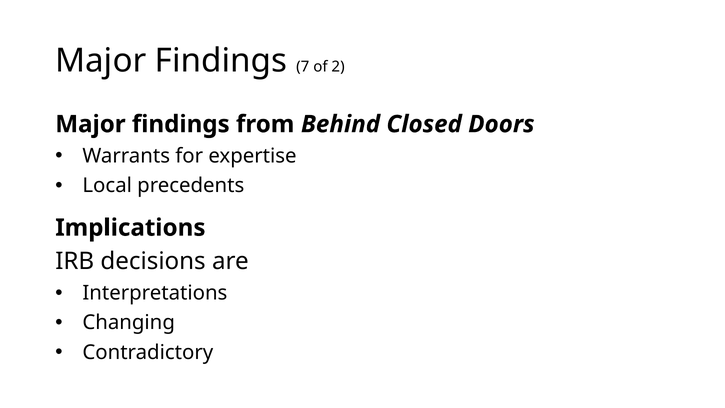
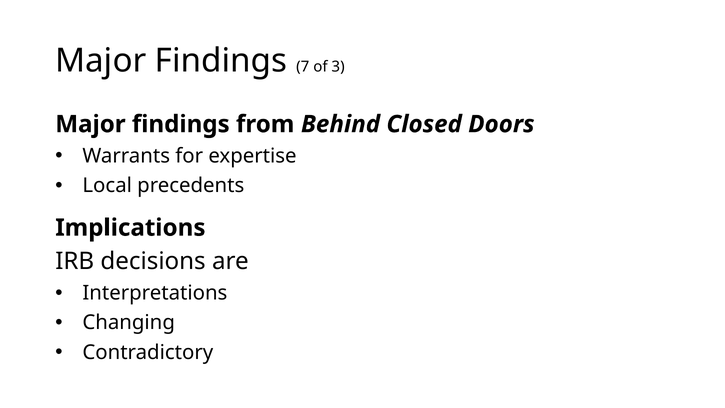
2: 2 -> 3 (338, 67)
